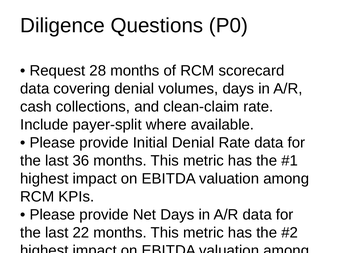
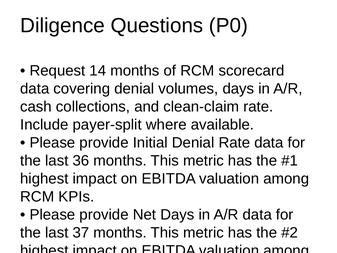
28: 28 -> 14 (98, 71)
22: 22 -> 37 (81, 232)
